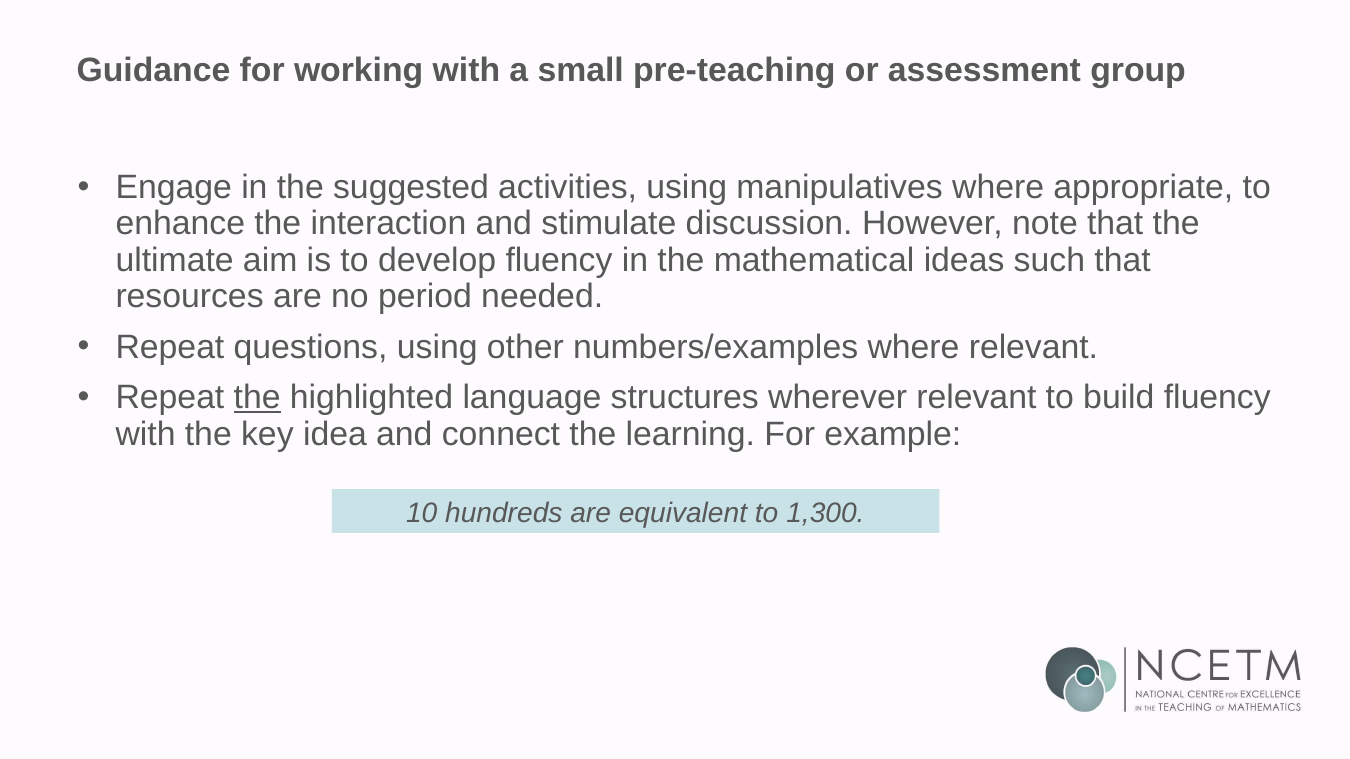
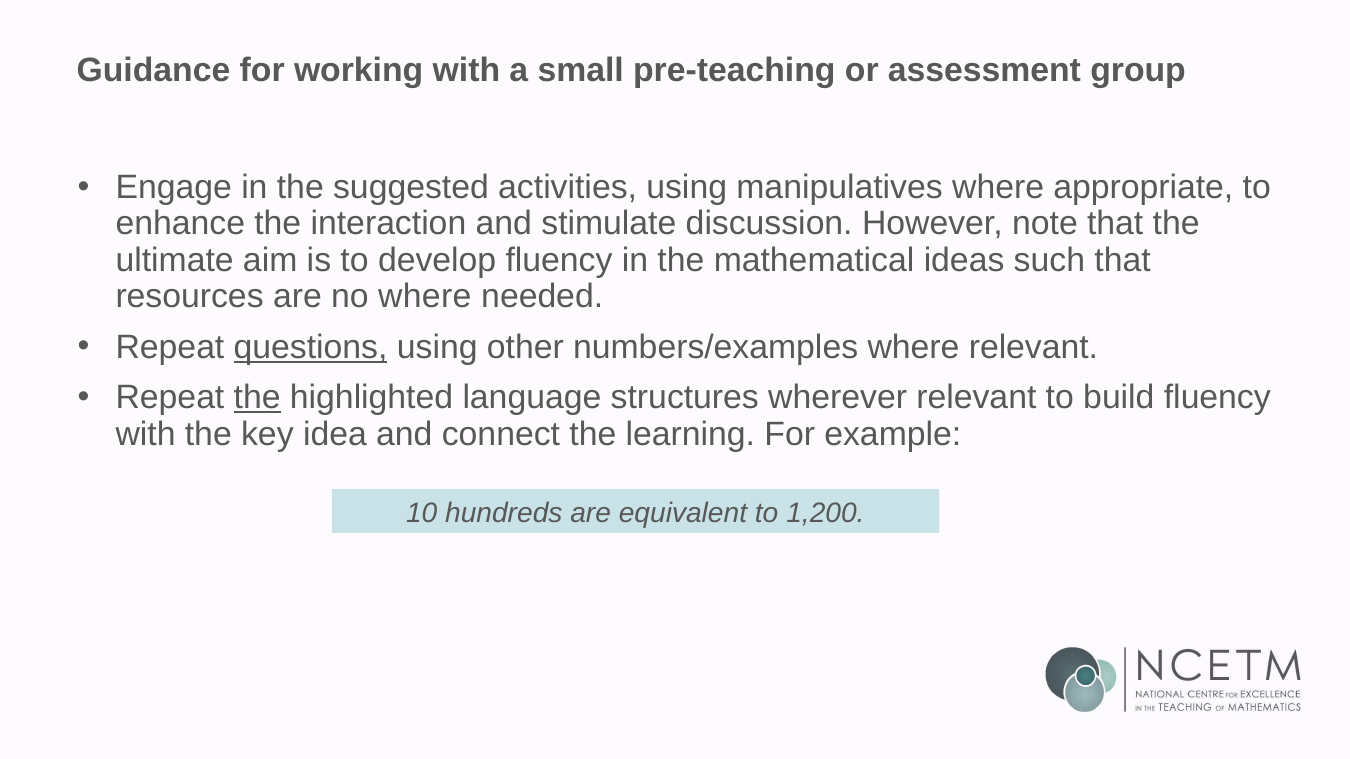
no period: period -> where (425, 297)
questions underline: none -> present (311, 347)
1,300: 1,300 -> 1,200 (825, 513)
